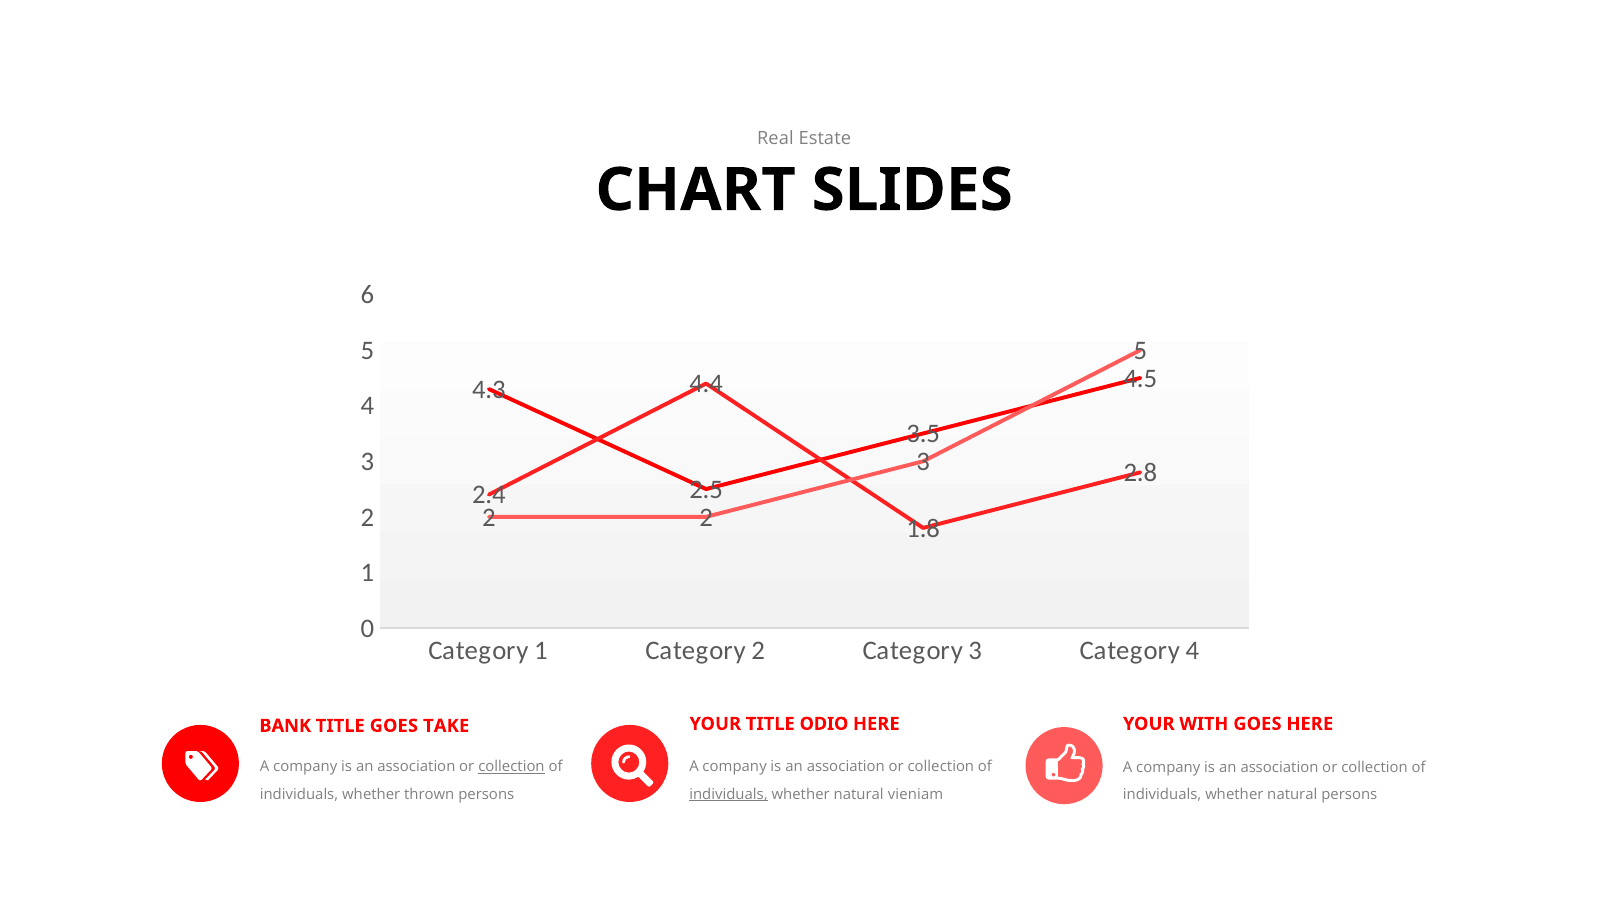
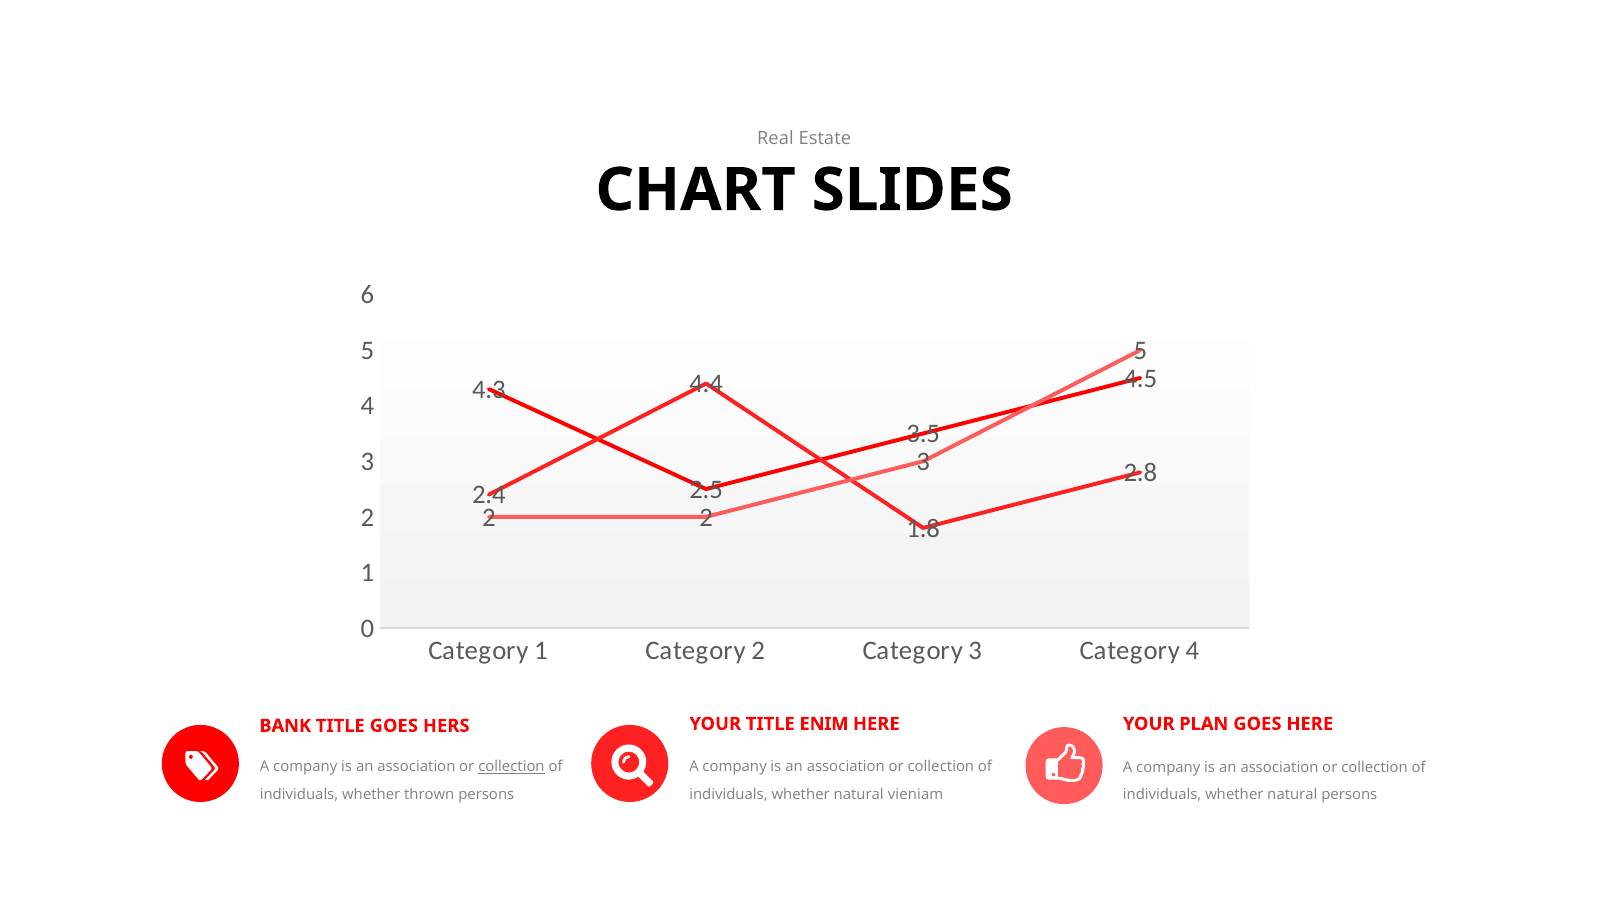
ODIO: ODIO -> ENIM (824, 724)
WITH: WITH -> PLAN (1204, 724)
TAKE: TAKE -> HERS (446, 726)
individuals underline: present -> none (728, 795)
